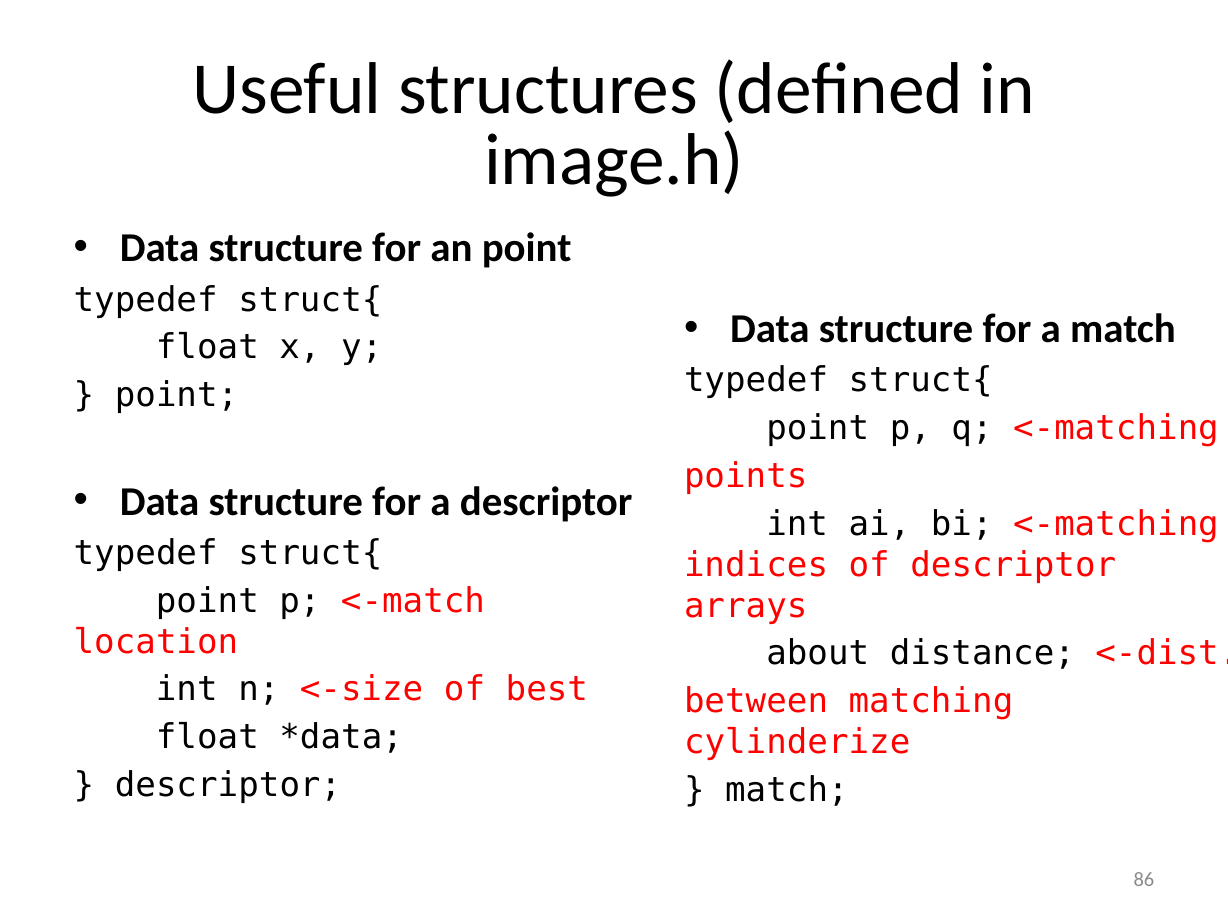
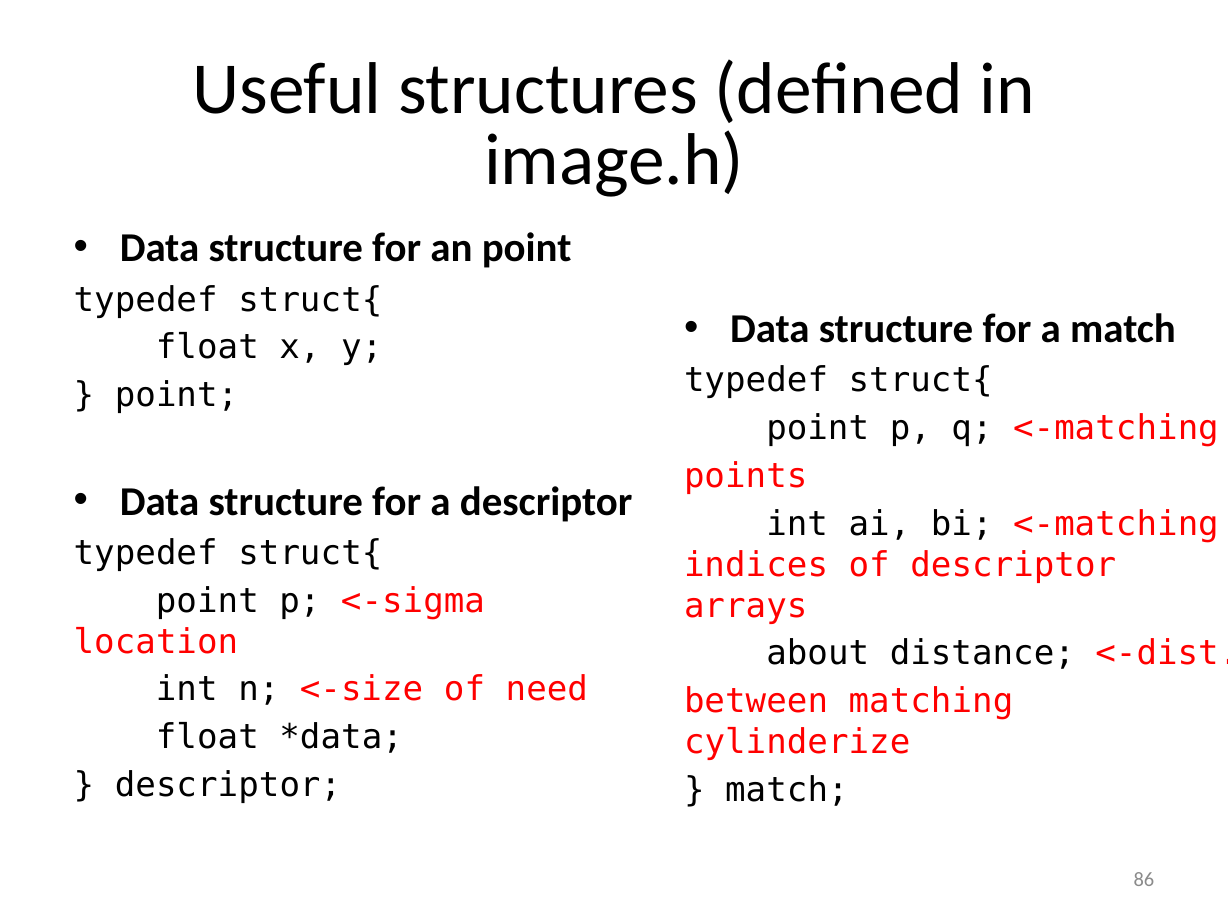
<-match: <-match -> <-sigma (413, 601)
best: best -> need (547, 690)
